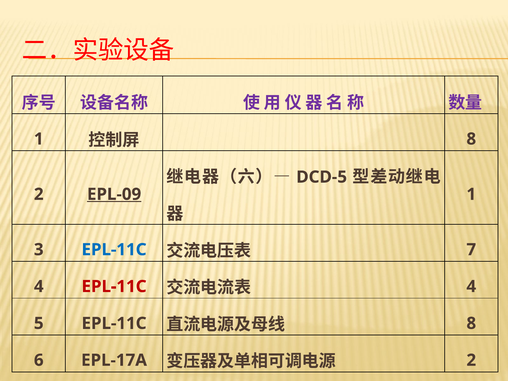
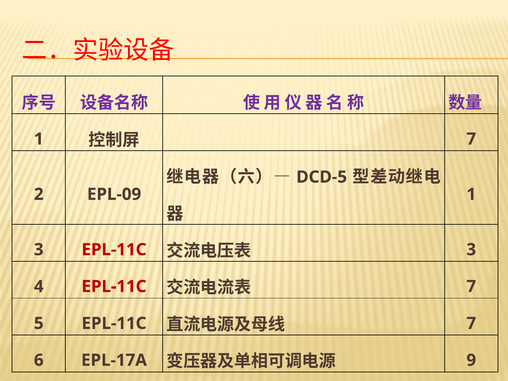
8: 8 -> 7 (471, 139)
EPL-09 underline: present -> none (114, 194)
EPL-11C colour: blue -> red (114, 250)
7: 7 -> 3 (471, 250)
4: 4 -> 7 (471, 286)
8: 8 -> 7 (471, 323)
2: 2 -> 9 (471, 360)
